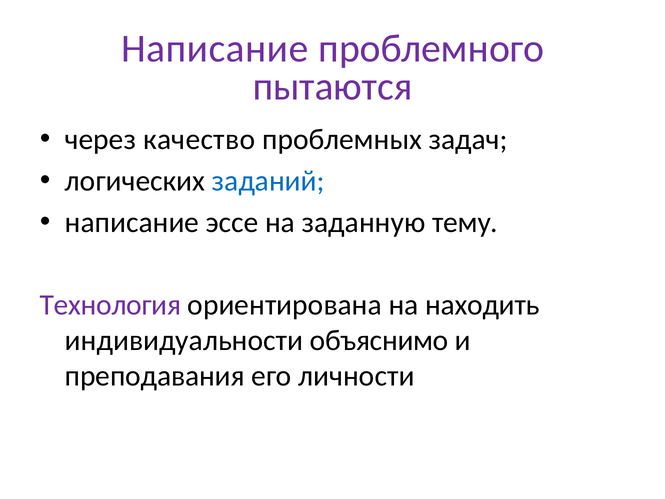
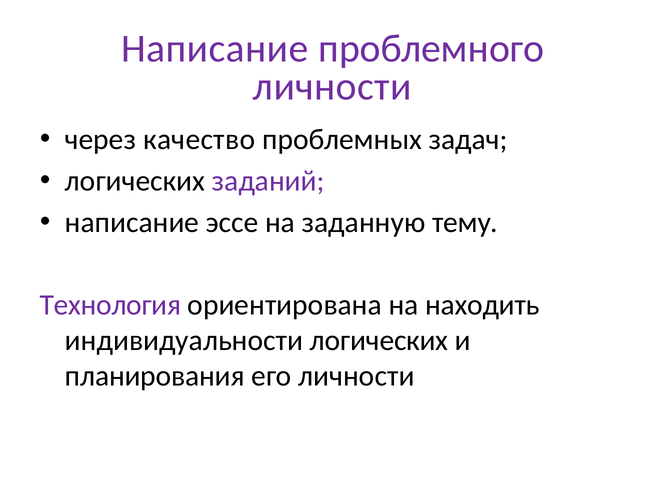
пытаются: пытаются -> личности (332, 87)
заданий colour: blue -> purple (268, 181)
индивидуальности объяснимо: объяснимо -> логических (379, 341)
преподавания: преподавания -> планирования (155, 376)
